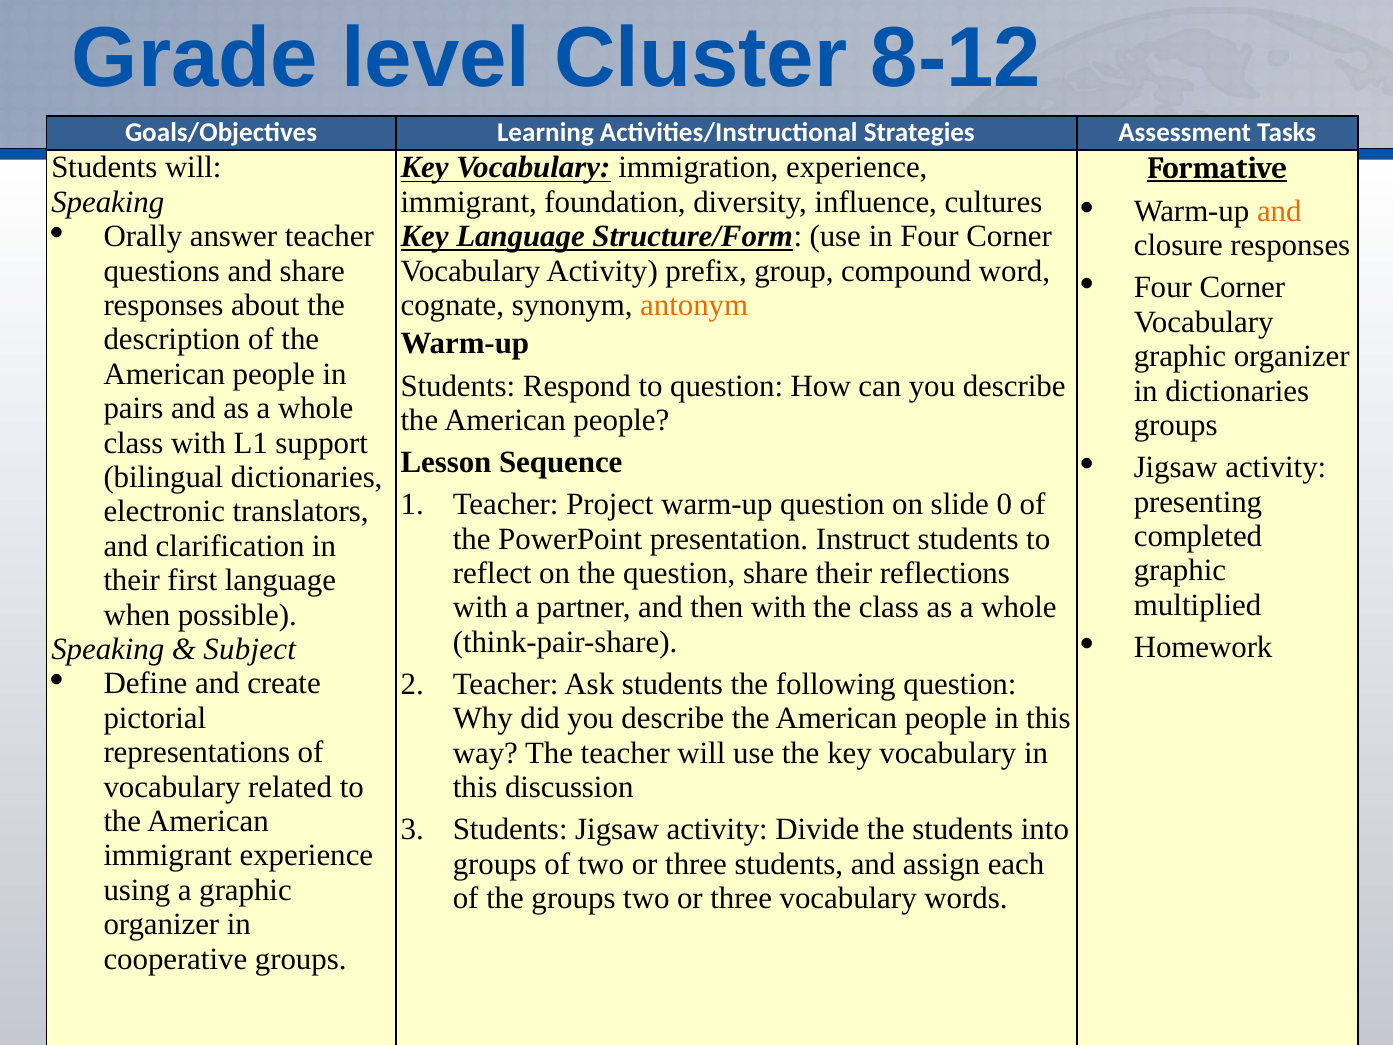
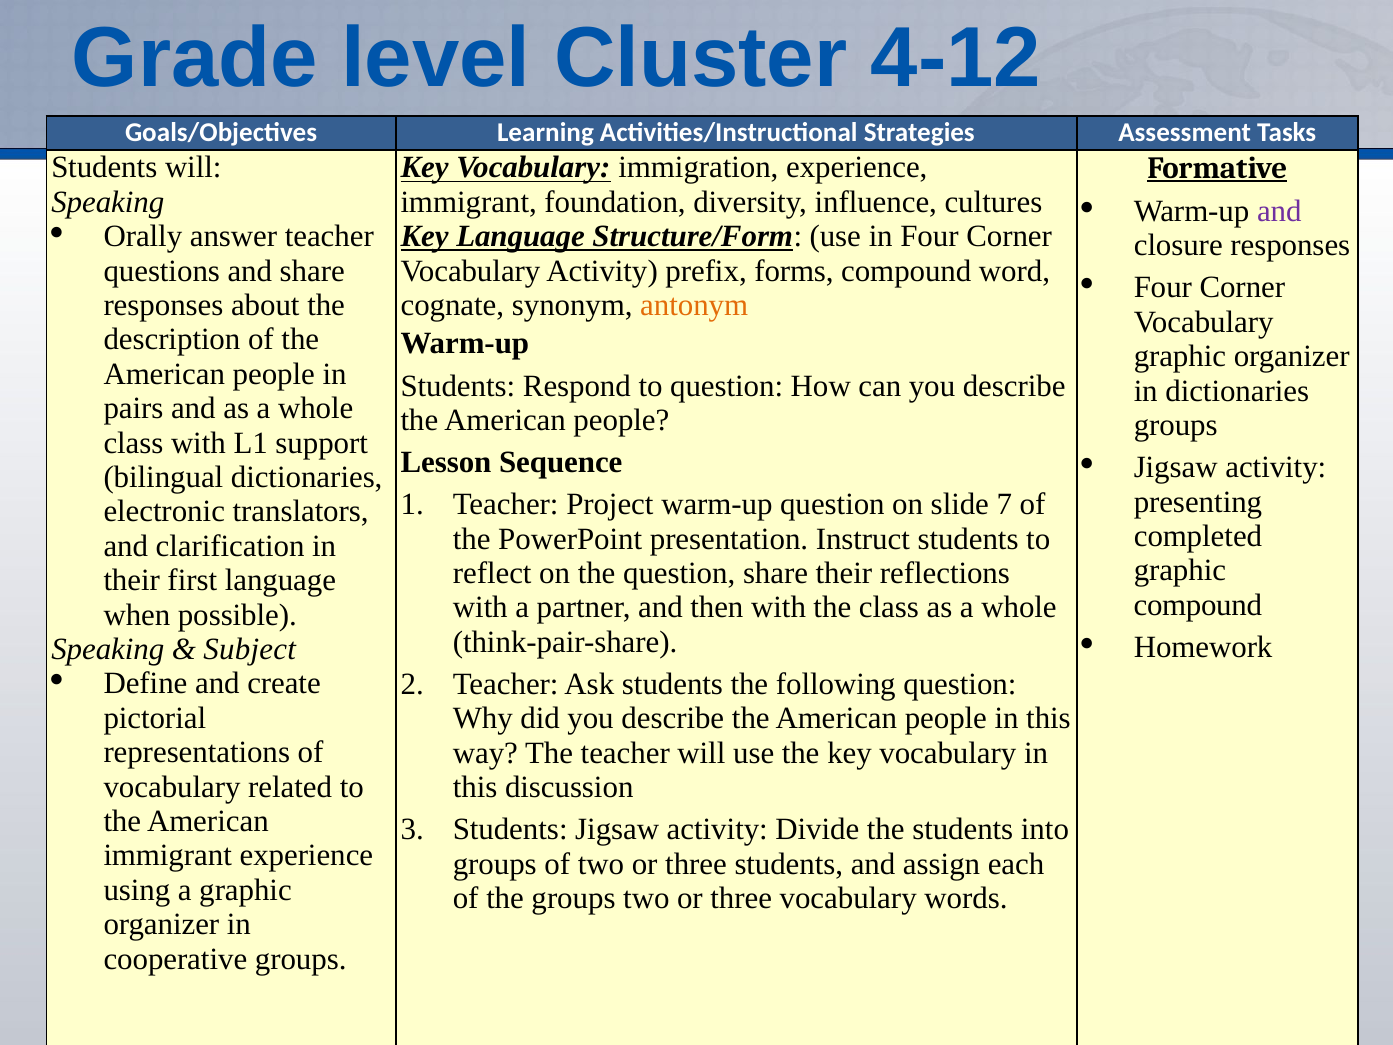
8-12: 8-12 -> 4-12 (956, 58)
and colour: orange -> purple (1279, 211)
group: group -> forms (794, 271)
0: 0 -> 7 (1004, 504)
multiplied: multiplied -> compound (1198, 605)
